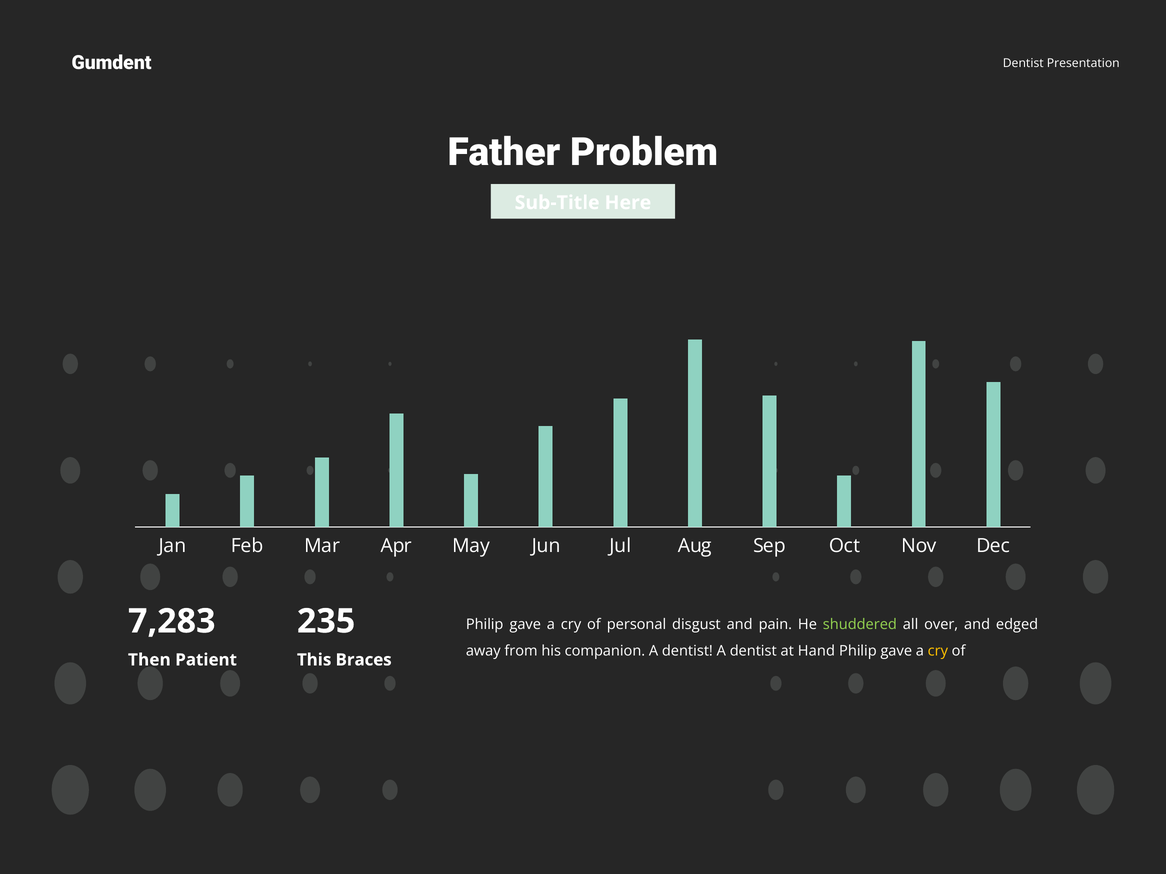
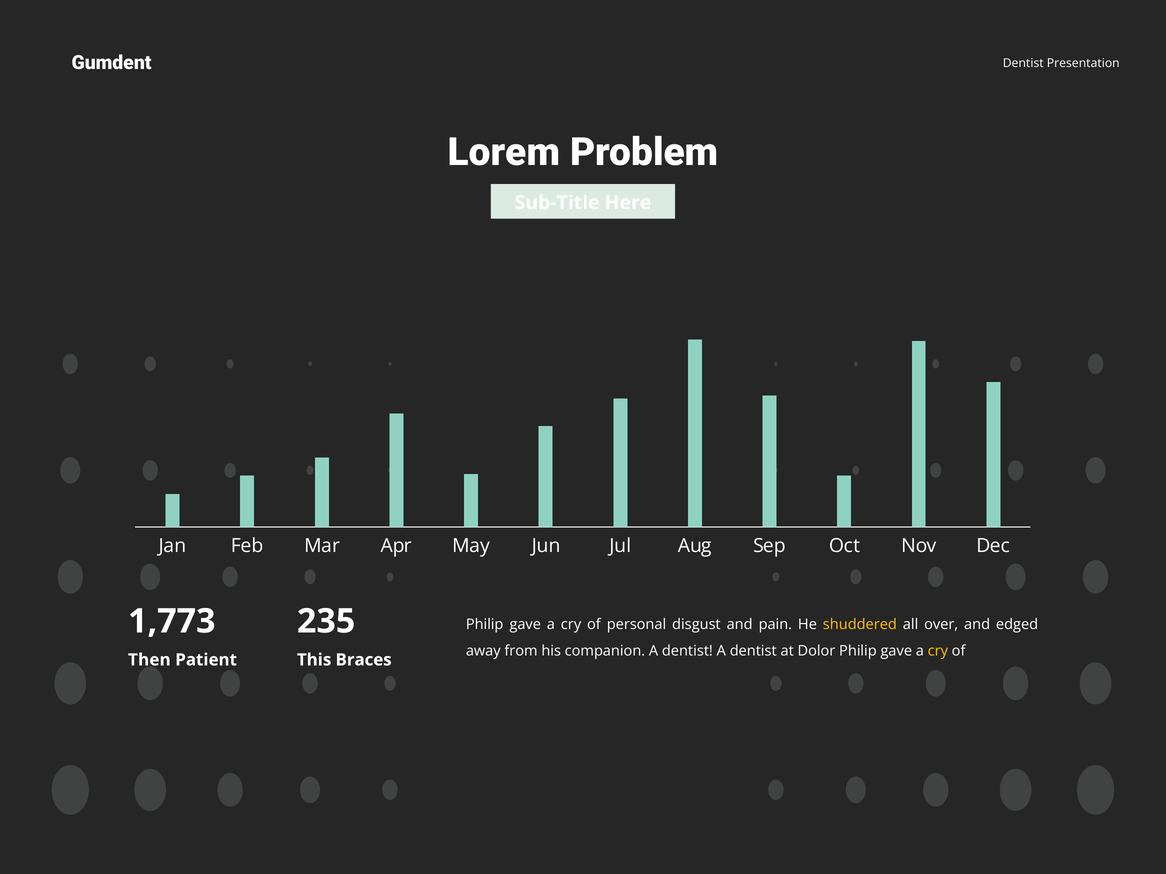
Father: Father -> Lorem (504, 153)
7,283: 7,283 -> 1,773 (172, 622)
shuddered colour: light green -> yellow (860, 625)
Hand: Hand -> Dolor (816, 651)
